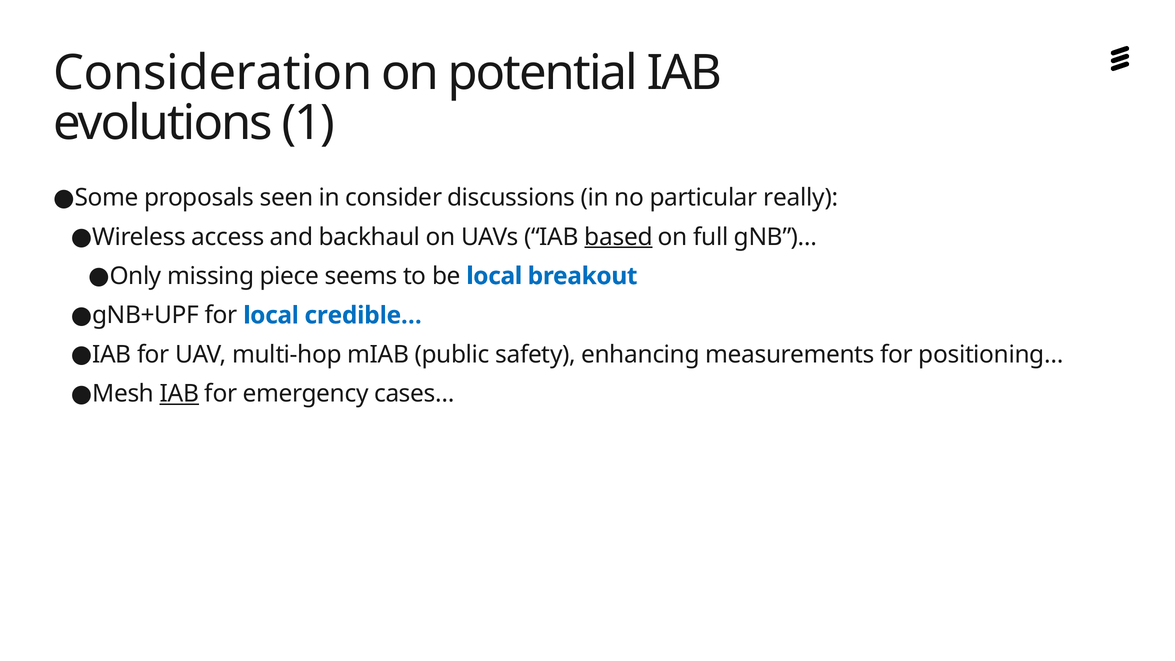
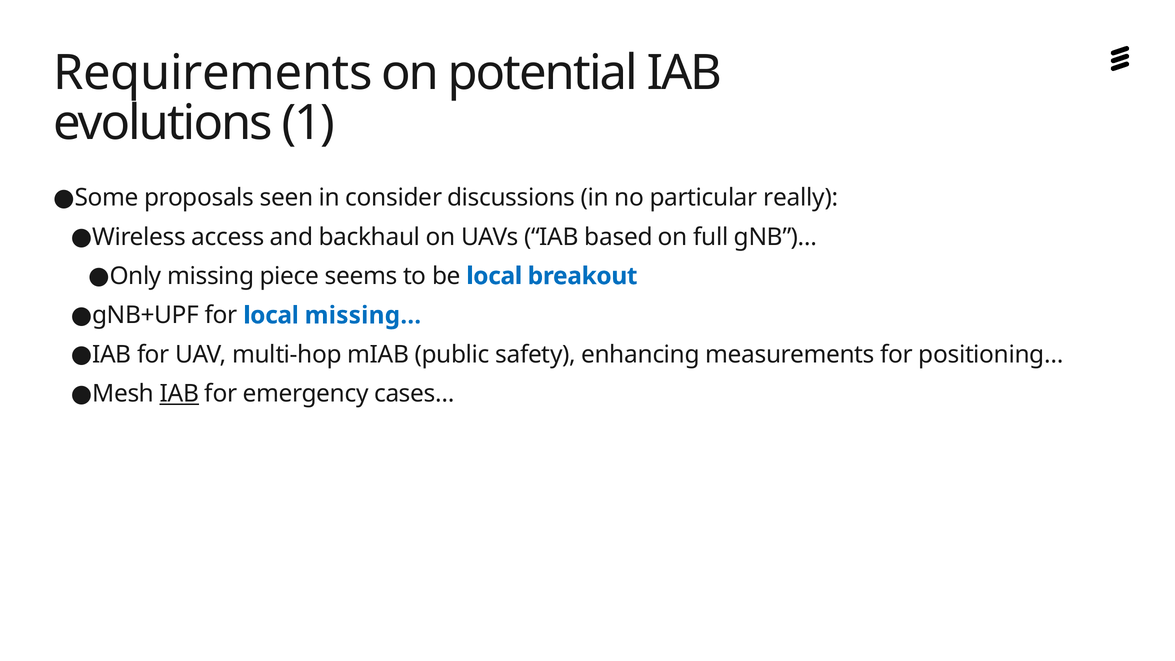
Consideration: Consideration -> Requirements (213, 73)
based underline: present -> none (618, 237)
credible…: credible… -> missing… (363, 315)
